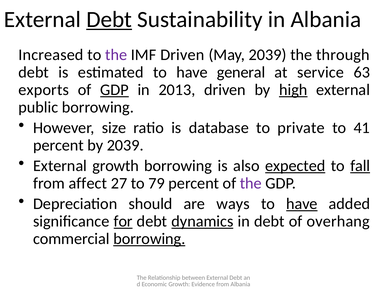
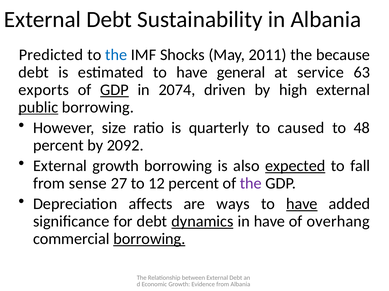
Debt underline: present -> none (109, 19)
Increased: Increased -> Predicted (51, 55)
the colour: purple -> blue (116, 55)
IMF Driven: Driven -> Shocks (182, 55)
May 2039: 2039 -> 2011 (268, 55)
through: through -> because (343, 55)
2013: 2013 -> 2074 (177, 90)
high underline: present -> none (293, 90)
public underline: none -> present (38, 107)
database: database -> quarterly (219, 128)
private: private -> caused (301, 128)
41: 41 -> 48 (362, 128)
by 2039: 2039 -> 2092 (125, 146)
fall underline: present -> none (360, 166)
affect: affect -> sense (88, 184)
79: 79 -> 12 (157, 184)
should: should -> affects (151, 204)
for underline: present -> none (123, 222)
in debt: debt -> have (269, 222)
